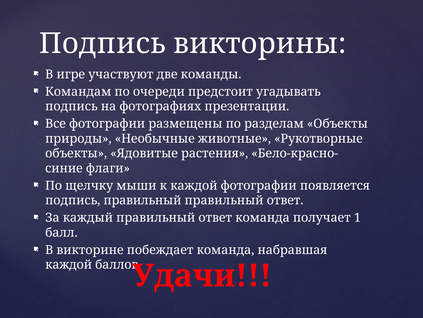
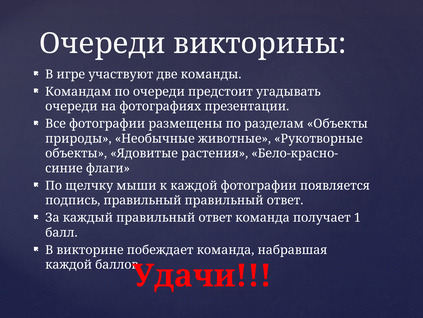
Подпись: Подпись -> Очереди (102, 44)
подпись: подпись -> очереди (71, 106)
